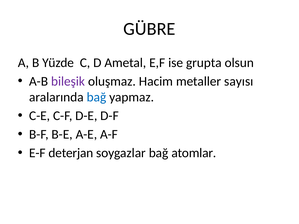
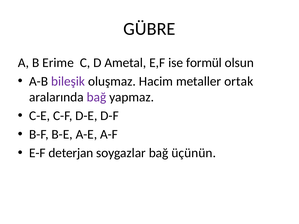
Yüzde: Yüzde -> Erime (58, 63)
grupta: grupta -> formül (204, 63)
sayısı: sayısı -> ortak (239, 81)
bağ colour: blue -> purple (96, 97)
atomlar: atomlar -> üçünün (194, 153)
